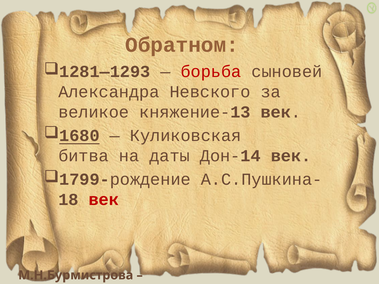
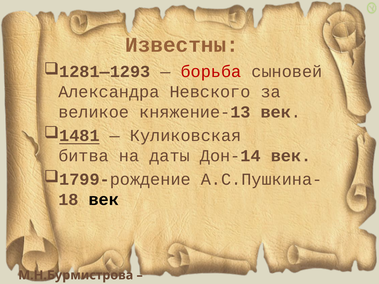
Обратном: Обратном -> Известны (182, 45)
1680: 1680 -> 1481 (79, 136)
век colour: red -> black (104, 200)
